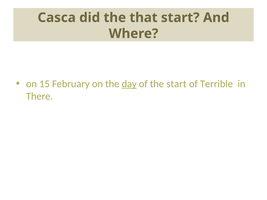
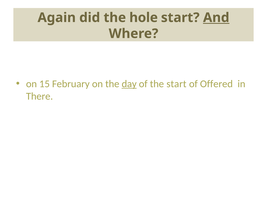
Casca: Casca -> Again (57, 18)
that: that -> hole (144, 18)
And underline: none -> present (216, 18)
Terrible: Terrible -> Offered (216, 84)
